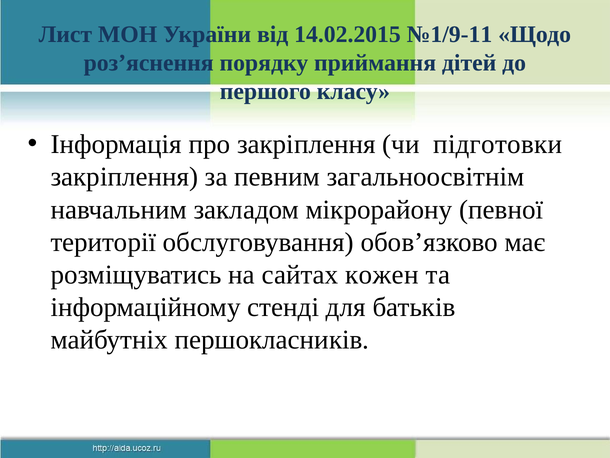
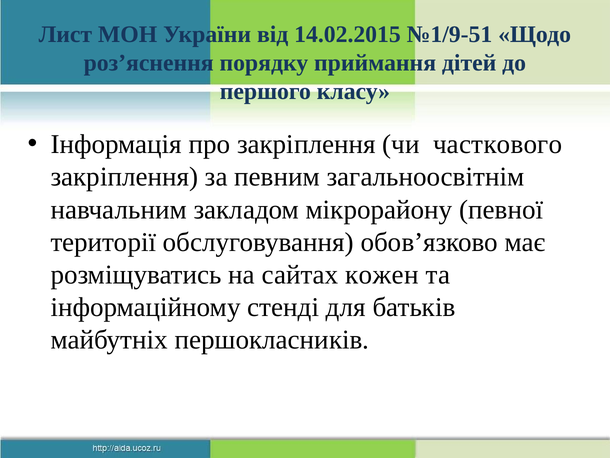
№1/9-11: №1/9-11 -> №1/9-51 (449, 34)
підготовки: підготовки -> часткового (498, 144)
